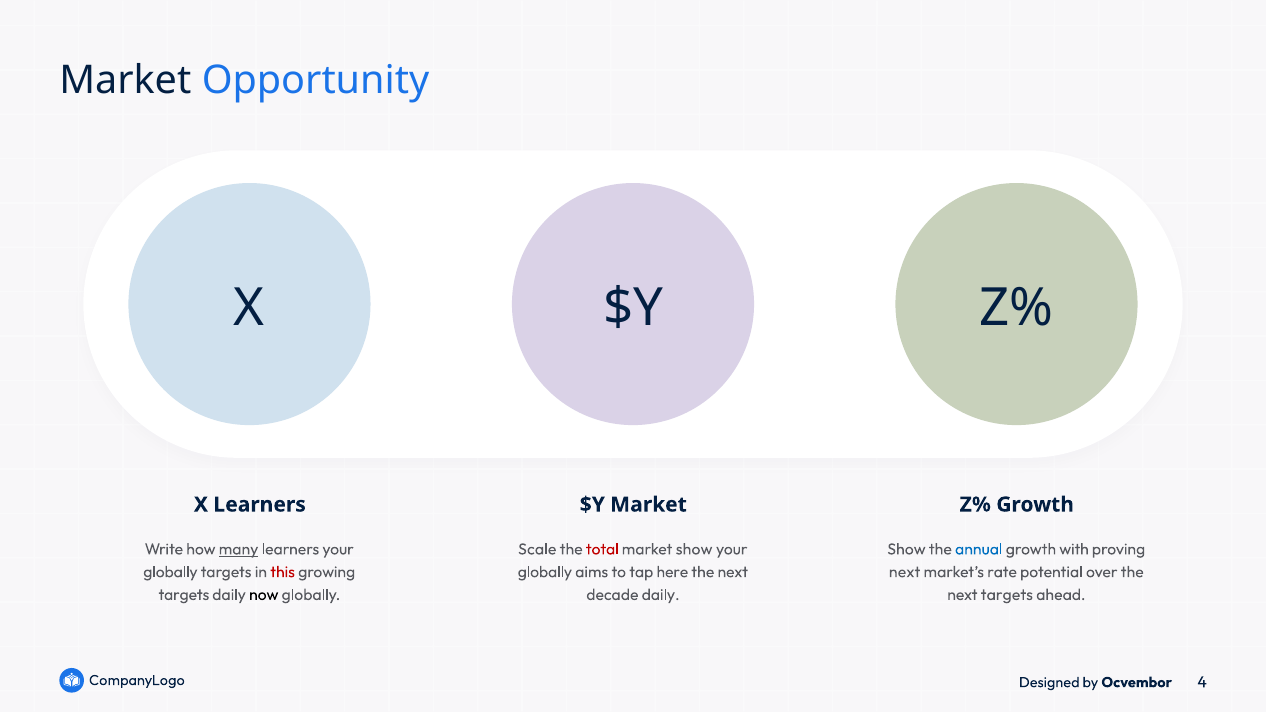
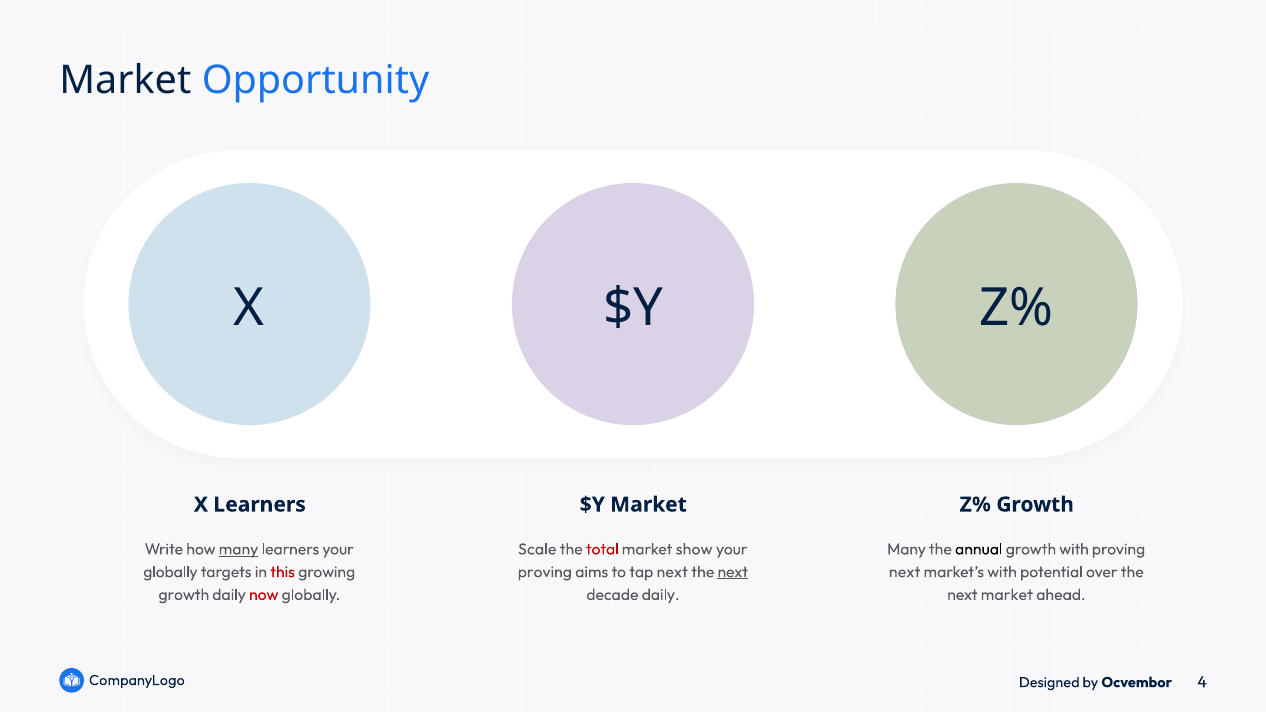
Show: Show -> Many (907, 549)
annual colour: blue -> black (979, 549)
globally: globally -> proving (545, 572)
tap here: here -> next (672, 572)
next underline: none -> present (733, 572)
market’s rate: rate -> with (1002, 572)
targets: targets -> growth (184, 595)
now colour: black -> red (264, 595)
next targets: targets -> market (1007, 595)
